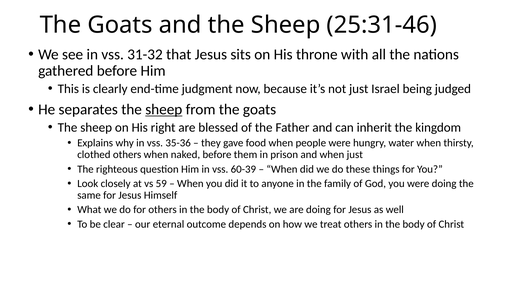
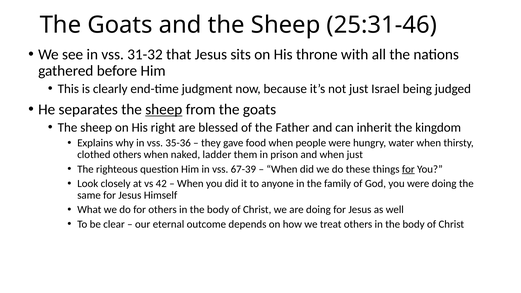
naked before: before -> ladder (217, 155)
60-39: 60-39 -> 67-39 (243, 169)
for underline: none -> present (408, 169)
59: 59 -> 42 (161, 184)
